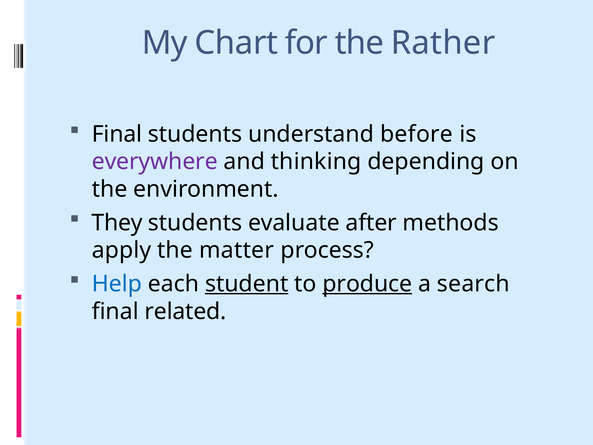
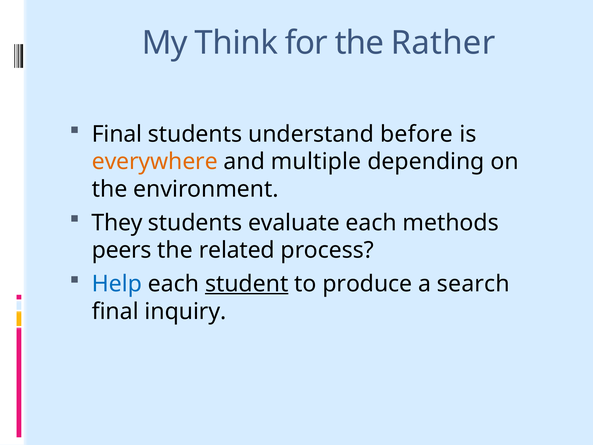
Chart: Chart -> Think (236, 43)
everywhere colour: purple -> orange (155, 162)
thinking: thinking -> multiple (316, 162)
evaluate after: after -> each (371, 223)
apply: apply -> peers (122, 250)
matter: matter -> related (237, 250)
produce underline: present -> none (367, 284)
related: related -> inquiry (185, 311)
